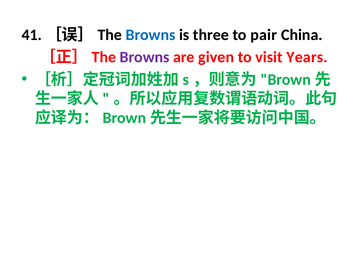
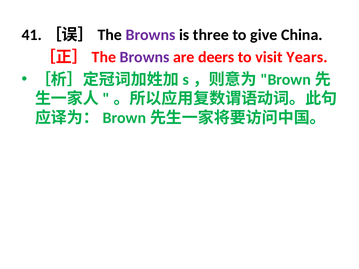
Browns colour: blue -> purple (151, 35)
pair: pair -> give (264, 35)
given: given -> deers (216, 57)
